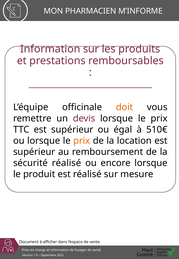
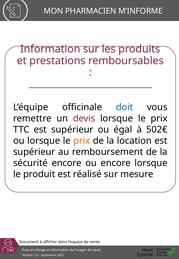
doit colour: orange -> blue (125, 107)
510€: 510€ -> 502€ (157, 129)
sécurité réalisé: réalisé -> encore (67, 163)
